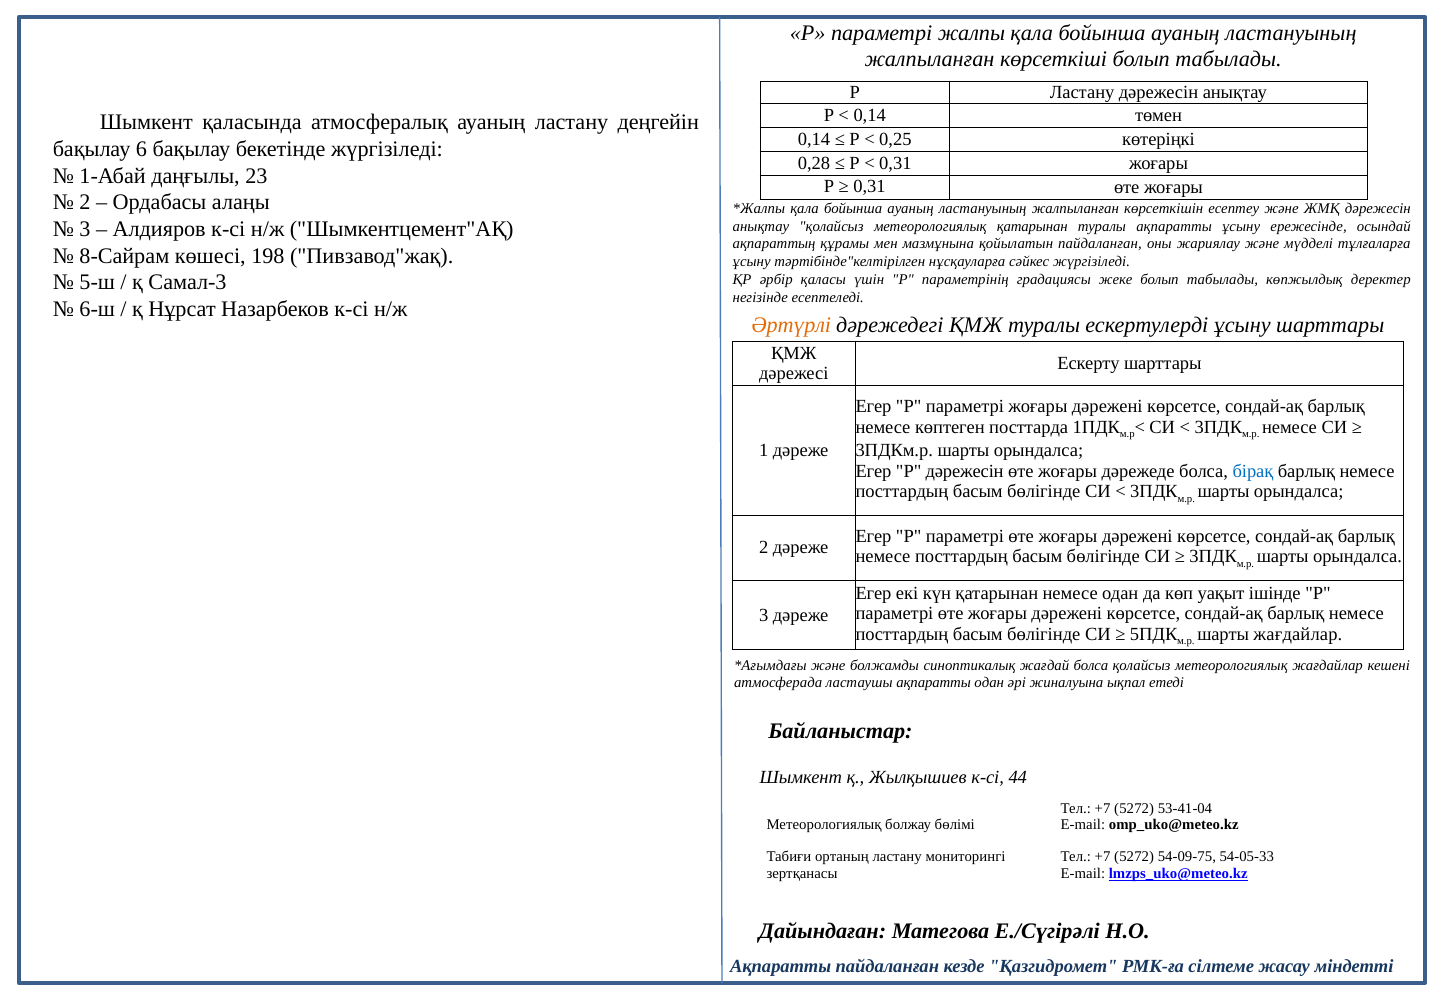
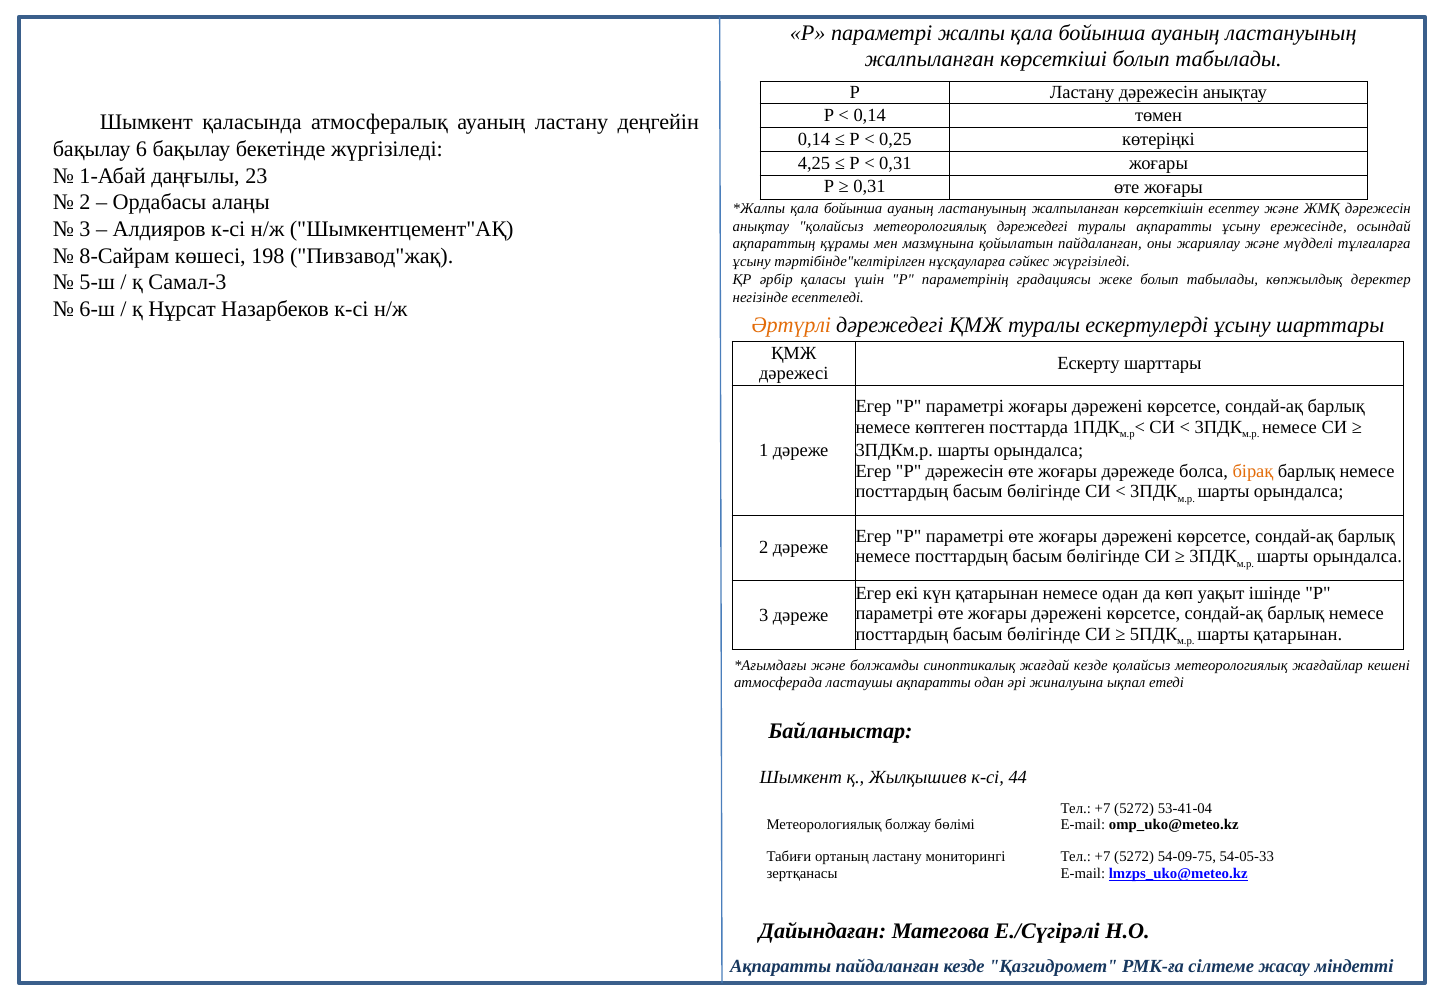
0,28: 0,28 -> 4,25 (814, 163)
метеорологиялық қатарынан: қатарынан -> дәрежедегі (1032, 226)
бірақ colour: blue -> orange (1253, 471)
шарты жағдайлар: жағдайлар -> қатарынан (1298, 634)
жағдай болса: болса -> кезде (1091, 665)
